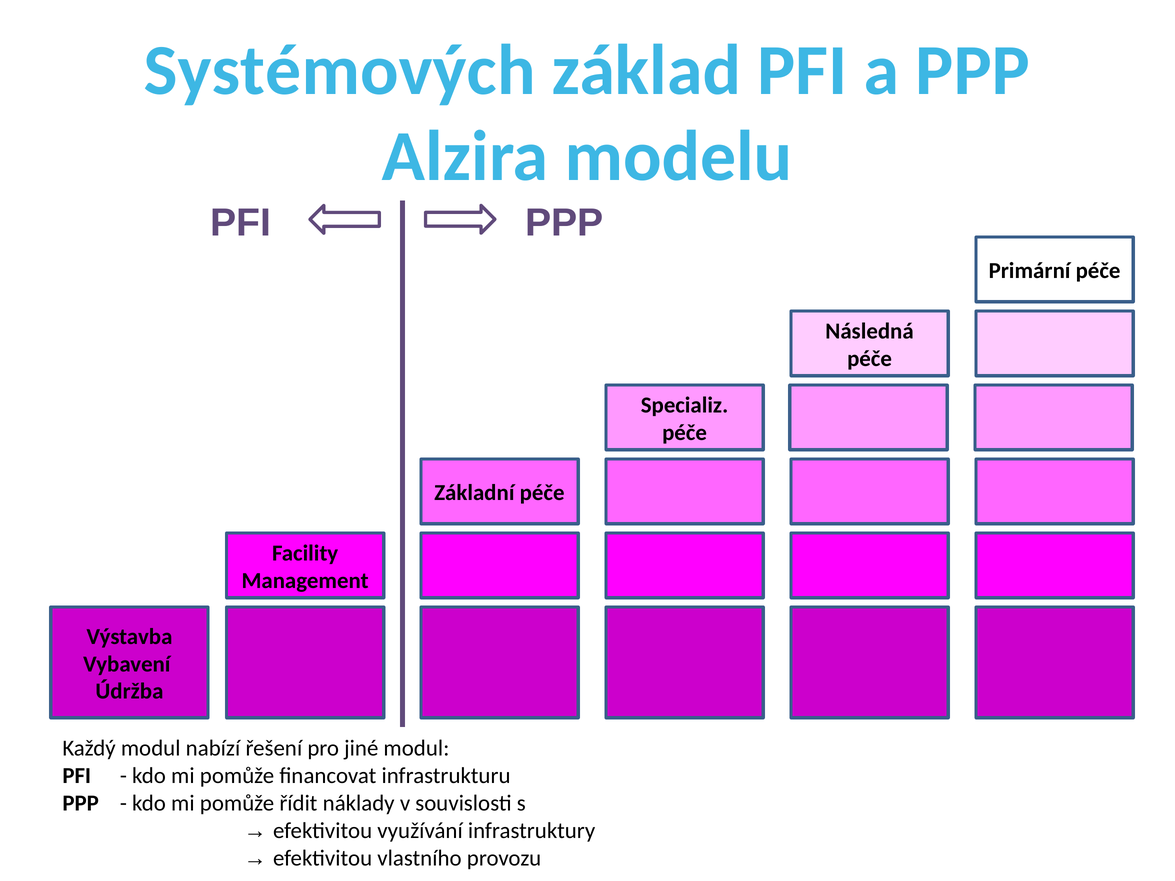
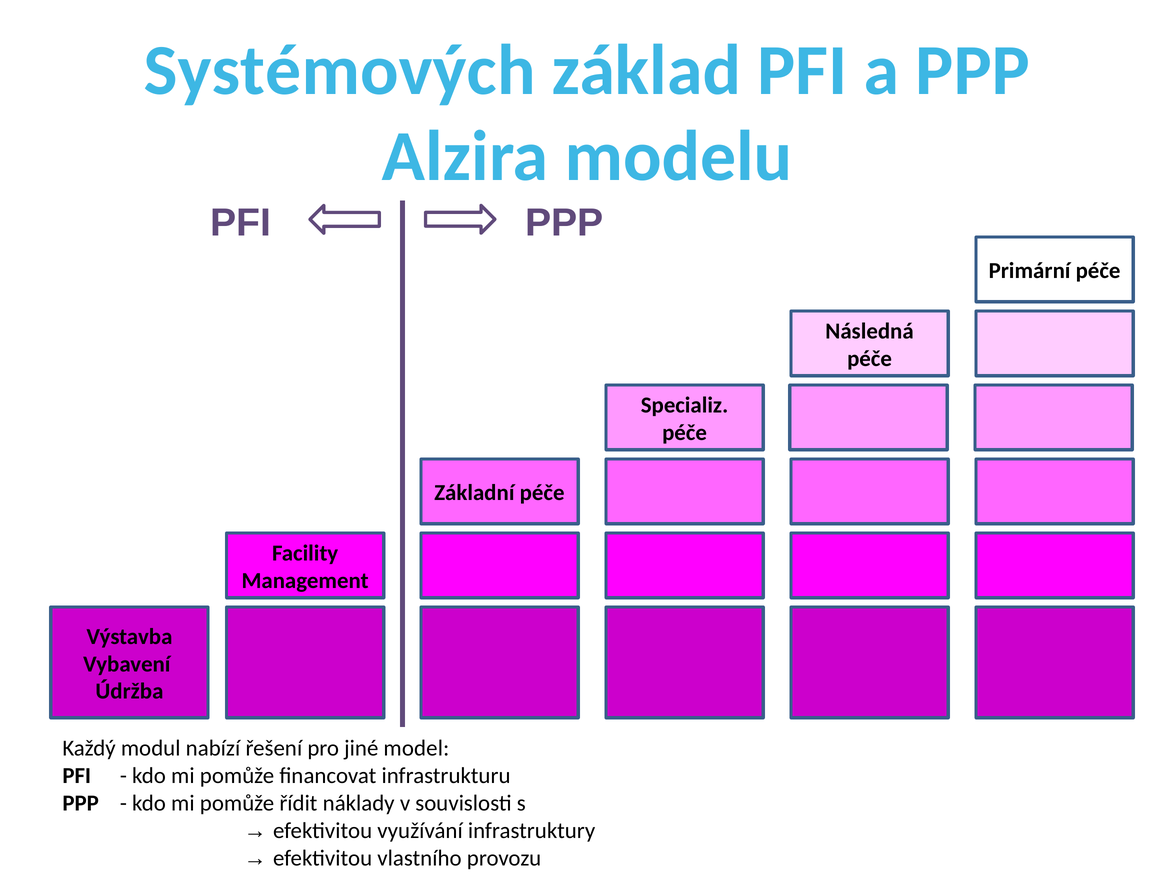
jiné modul: modul -> model (416, 749)
